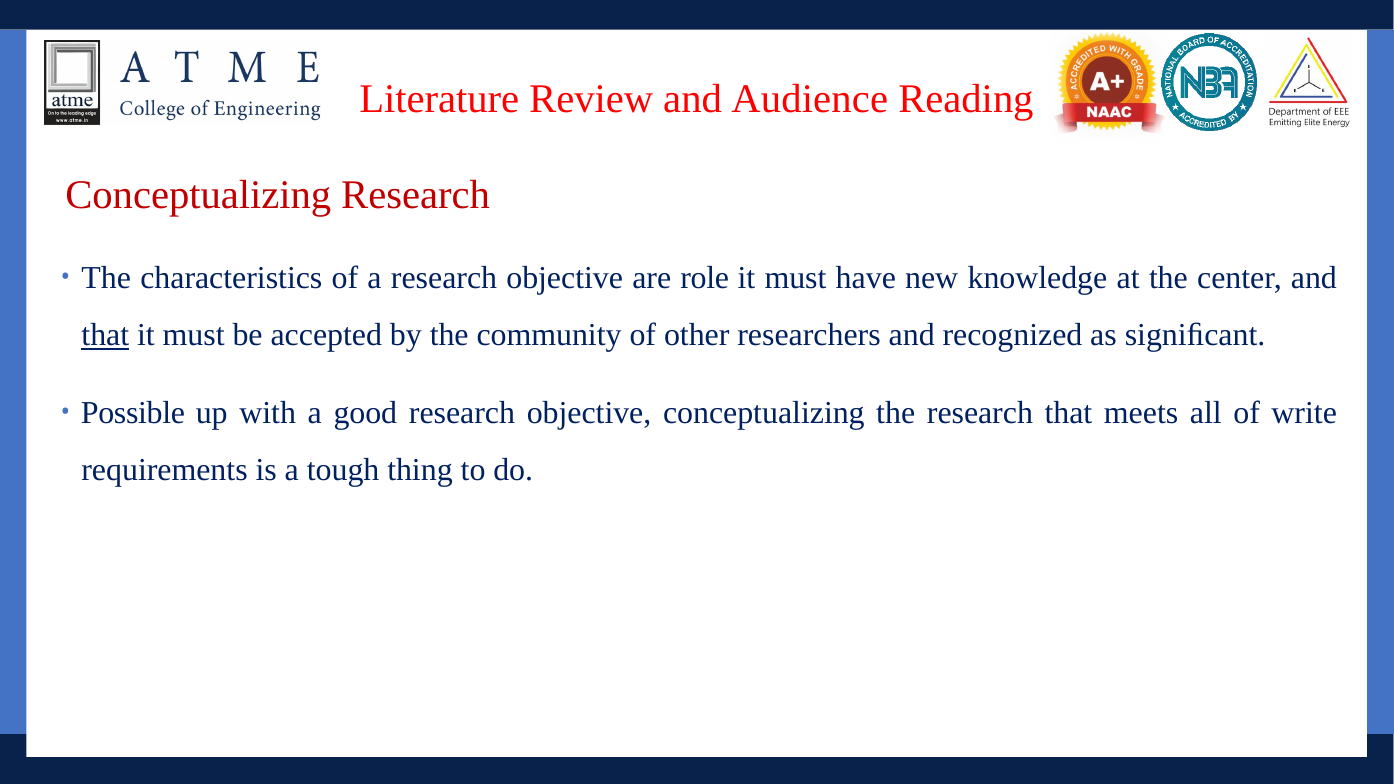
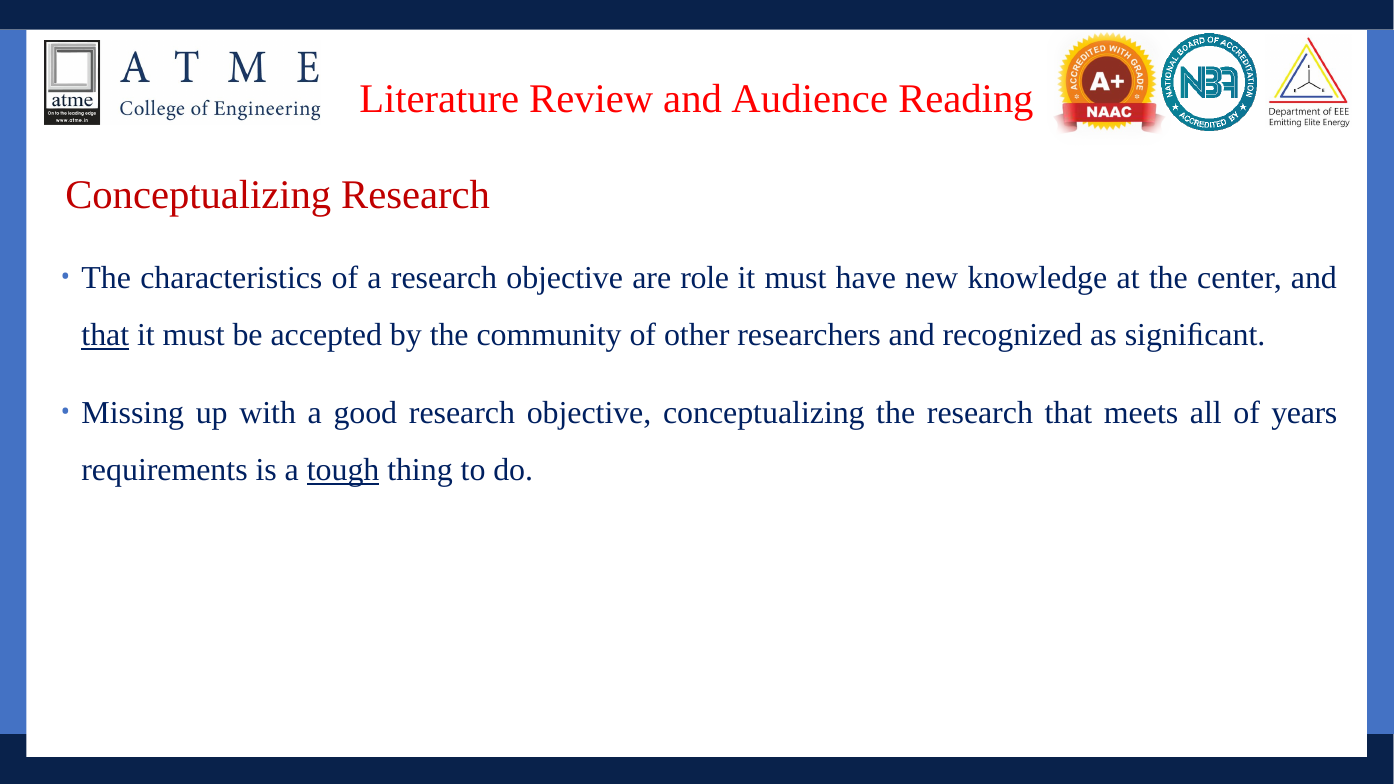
Possible: Possible -> Missing (133, 413)
write: write -> years (1304, 413)
tough underline: none -> present (343, 471)
